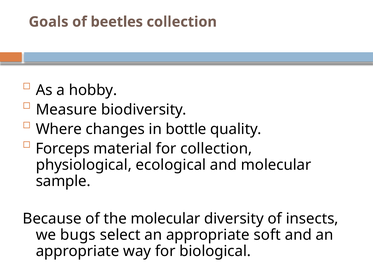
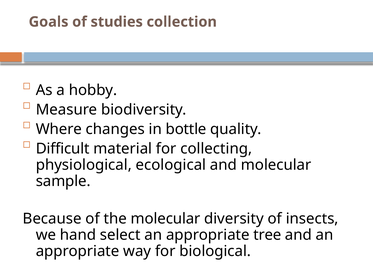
beetles: beetles -> studies (117, 22)
Forceps: Forceps -> Difficult (63, 149)
for collection: collection -> collecting (216, 149)
bugs: bugs -> hand (78, 235)
soft: soft -> tree (267, 235)
